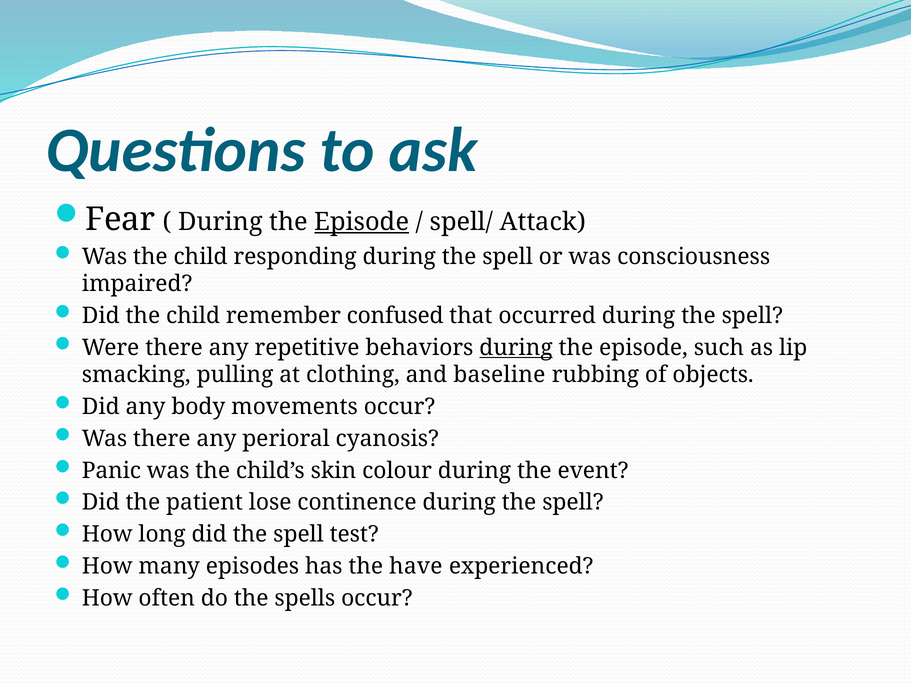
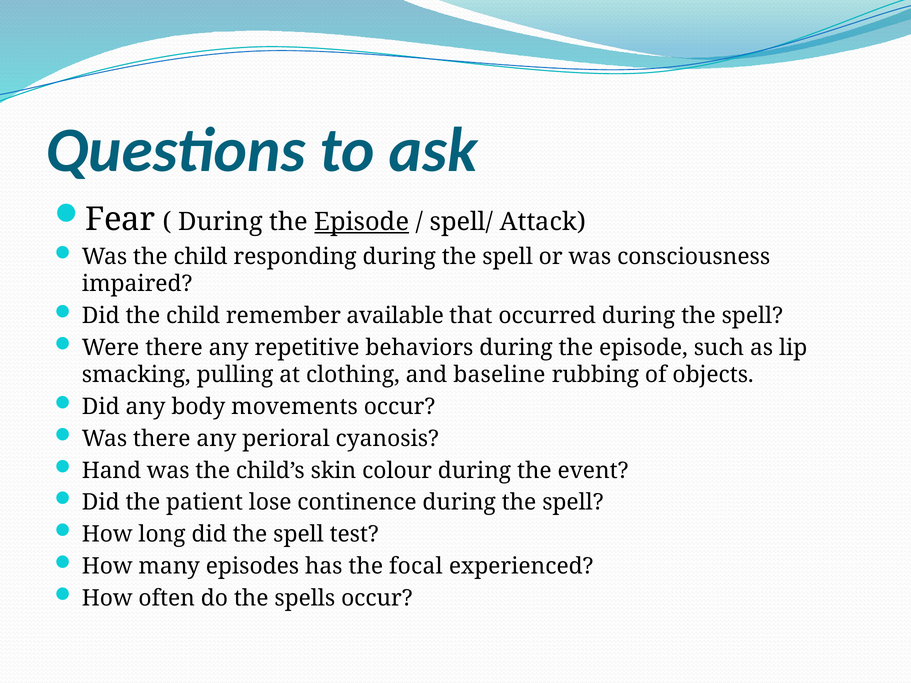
confused: confused -> available (395, 316)
during underline: present -> none (516, 348)
Panic: Panic -> Hand (111, 471)
have: have -> focal (416, 566)
